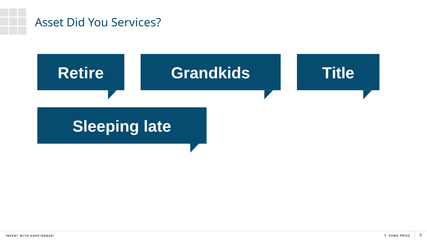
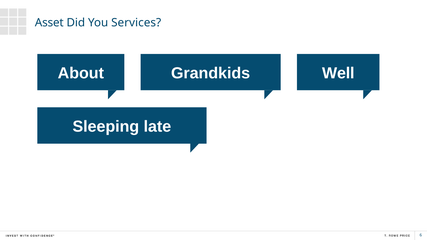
Retire: Retire -> About (81, 73)
Title: Title -> Well (338, 73)
